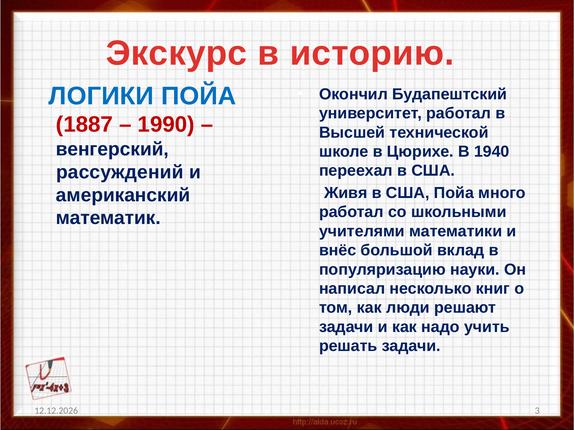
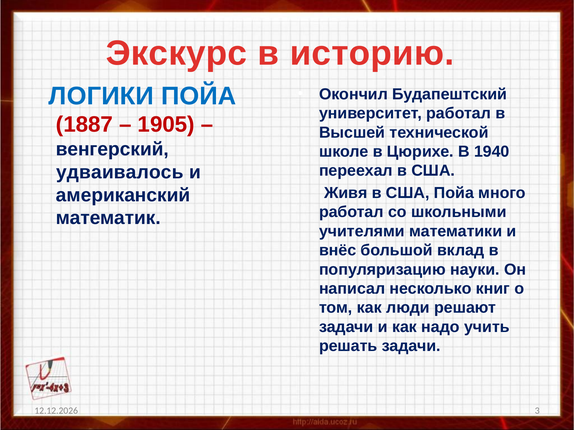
1990: 1990 -> 1905 (166, 125)
рассуждений: рассуждений -> удваивалось (120, 172)
